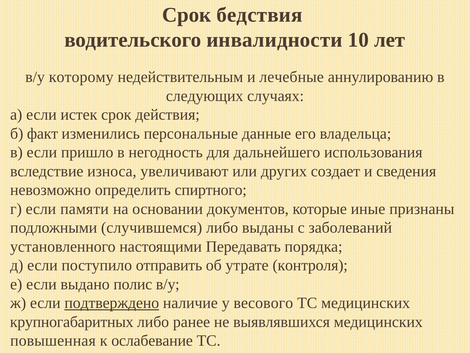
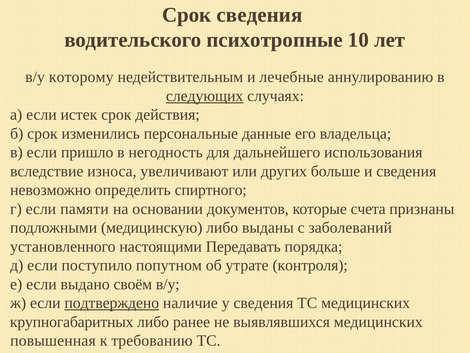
Срок бедствия: бедствия -> сведения (259, 15)
инвалидности: инвалидности -> психотропные (275, 40)
следующих underline: none -> present (205, 96)
б факт: факт -> срок (42, 133)
создает: создает -> больше (336, 171)
иные: иные -> счета (368, 209)
случившемся: случившемся -> медицинскую (152, 227)
отправить: отправить -> попутном (169, 265)
полис: полис -> своём (133, 284)
у весового: весового -> сведения (263, 303)
ослабевание: ослабевание -> требованию (152, 340)
